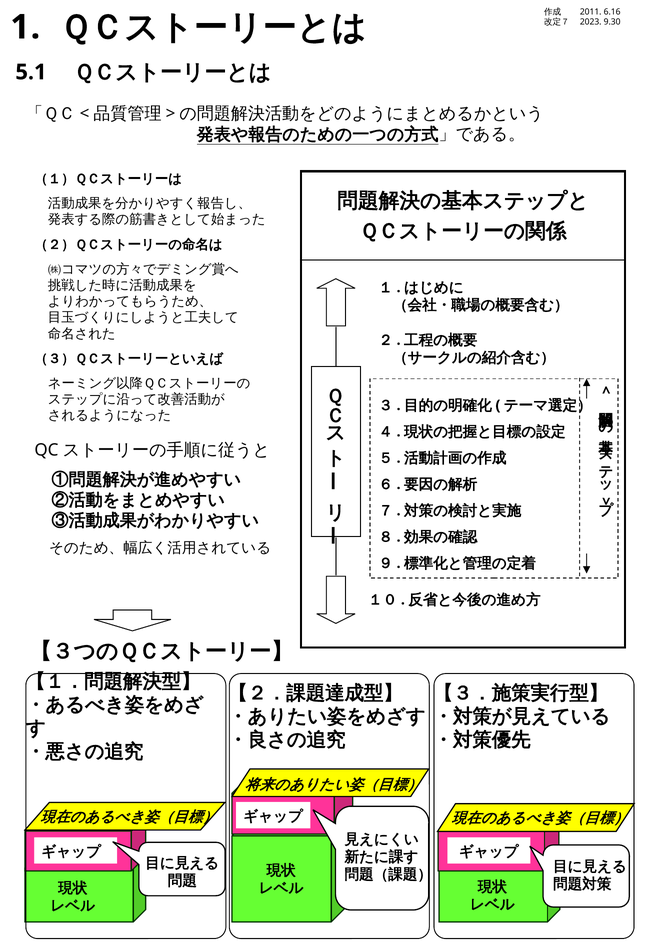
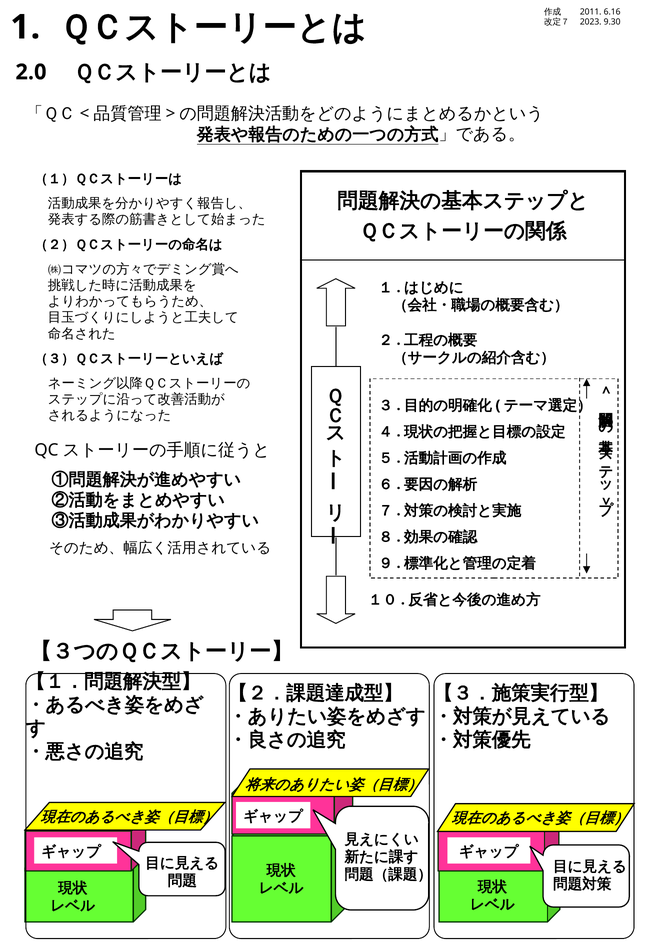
5.1: 5.1 -> 2.0 (31, 72)
